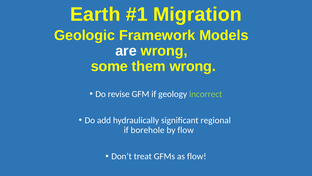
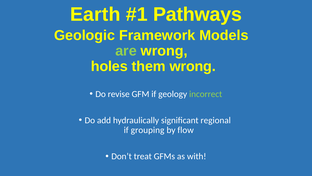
Migration: Migration -> Pathways (198, 14)
are colour: white -> light green (126, 51)
some: some -> holes (109, 66)
borehole: borehole -> grouping (148, 130)
as flow: flow -> with (197, 156)
